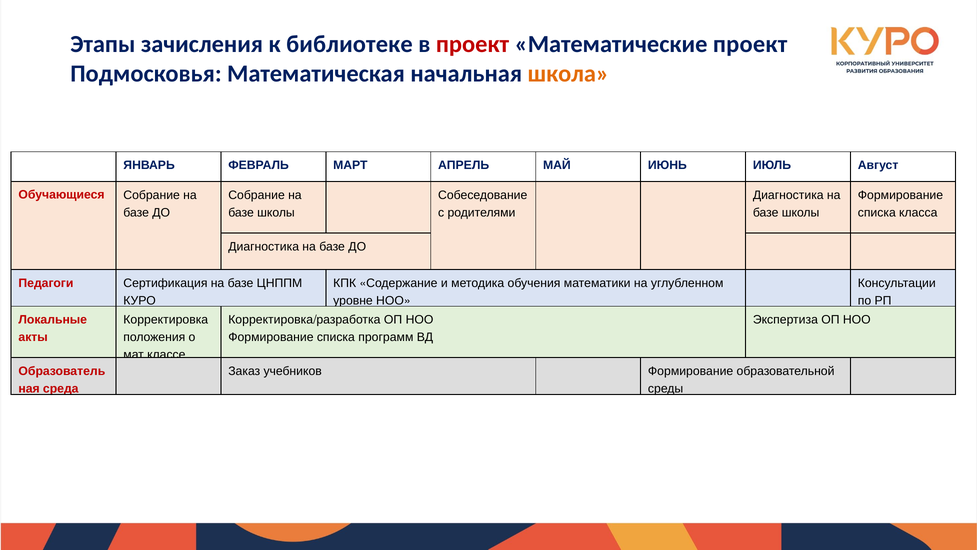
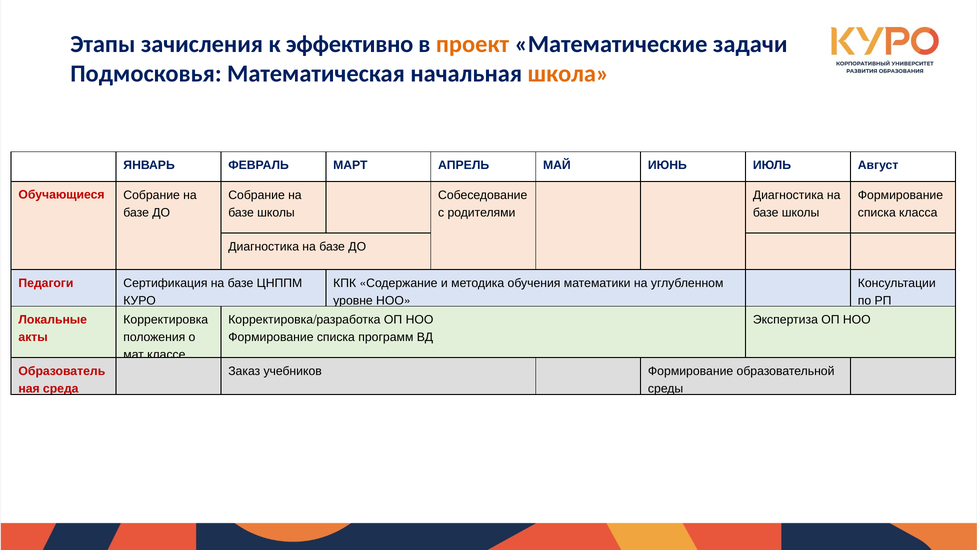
библиотеке: библиотеке -> эффективно (350, 44)
проект colour: red -> orange (473, 44)
Математические проект: проект -> задачи (750, 44)
